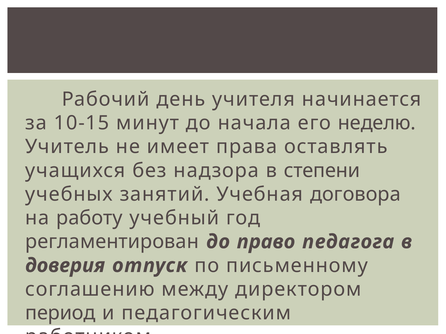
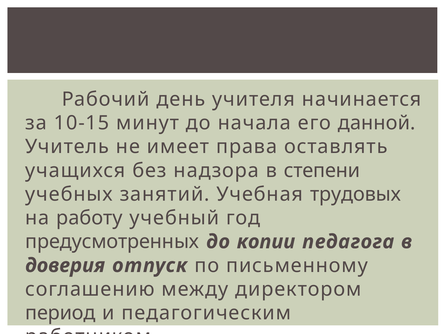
неделю: неделю -> данной (377, 123)
договора: договора -> трудовых (355, 195)
регламентирован: регламентирован -> предусмотренных (112, 242)
право: право -> копии (266, 242)
